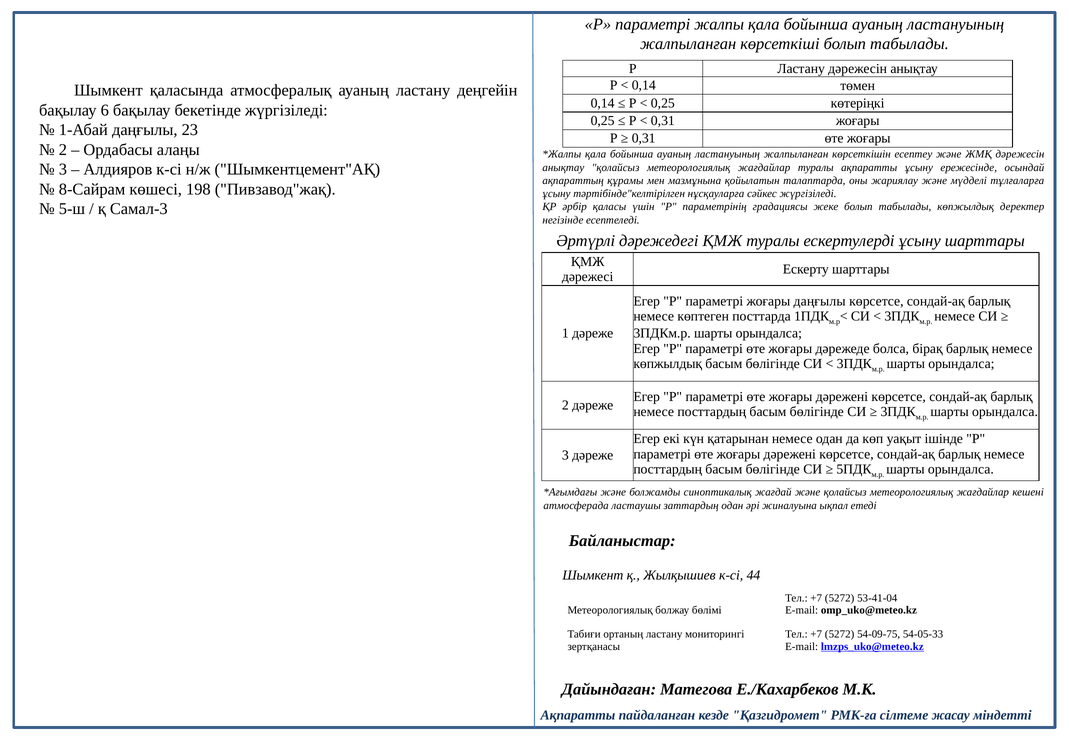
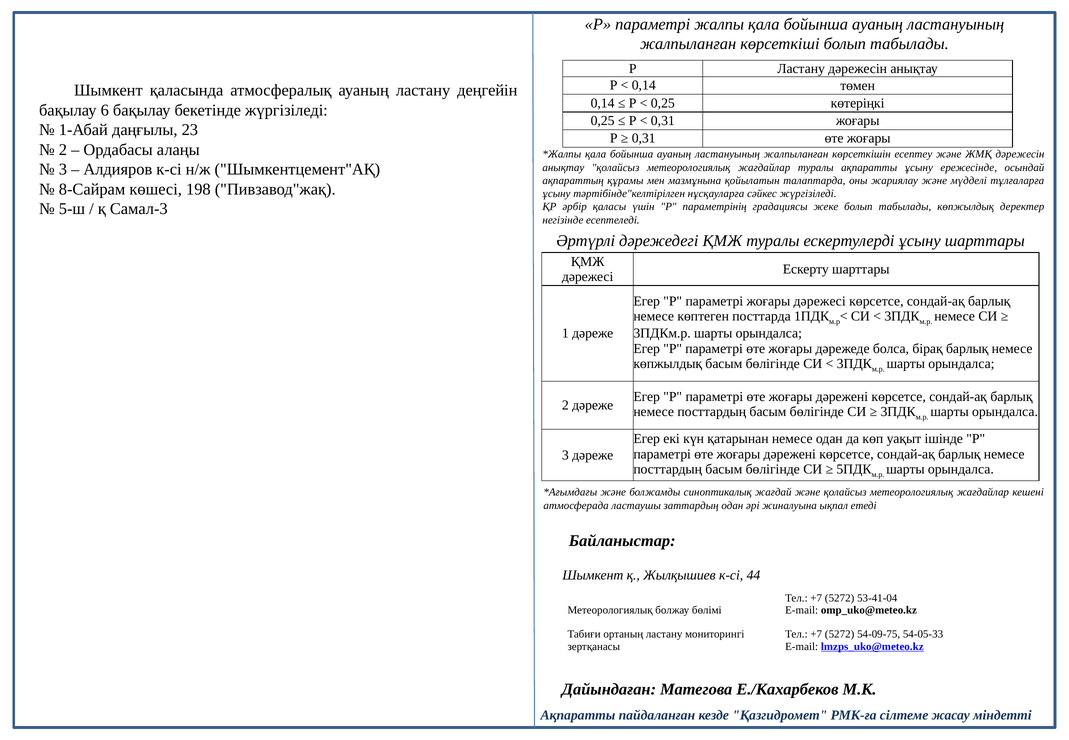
жоғары даңғылы: даңғылы -> дәрежесі (820, 301)
